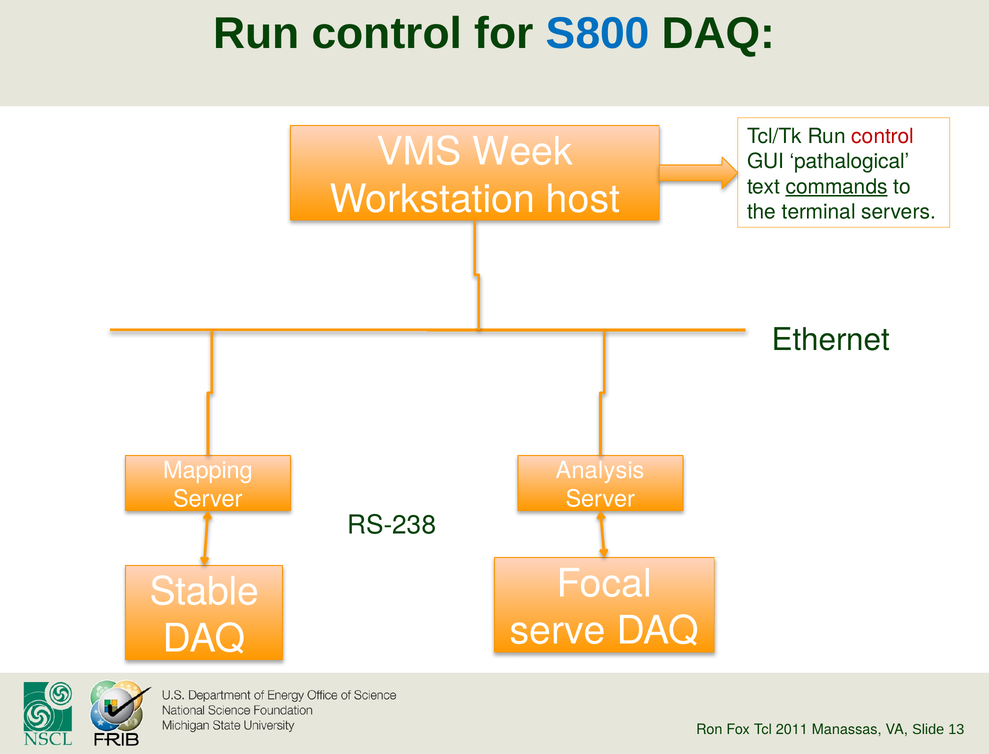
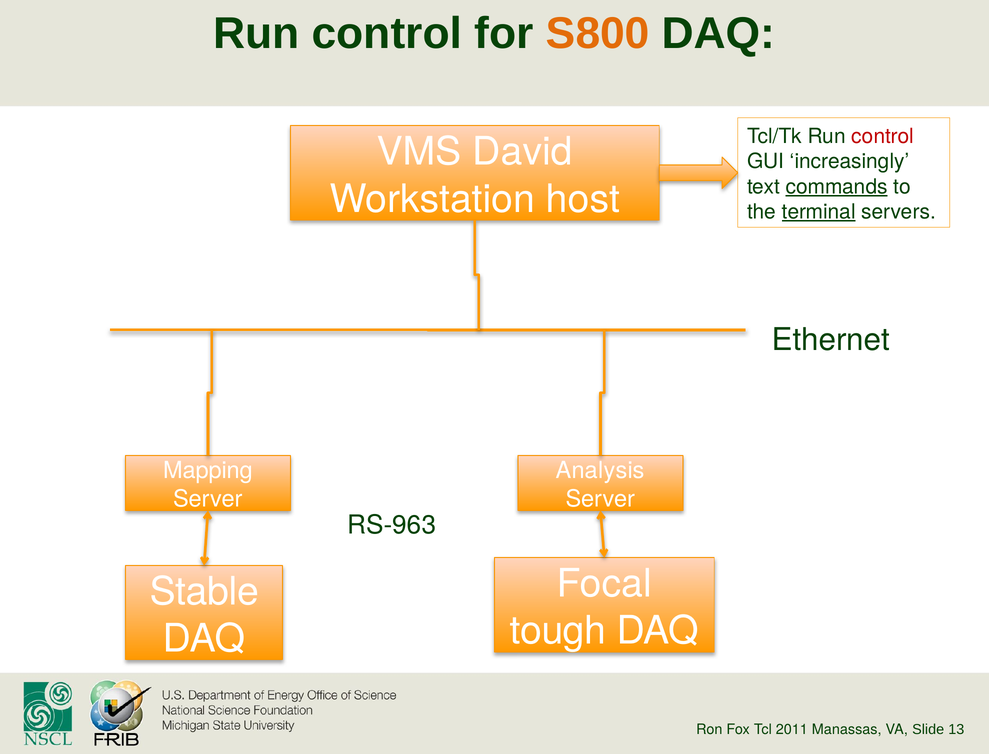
S800 colour: blue -> orange (598, 34)
Week: Week -> David (523, 152)
pathalogical: pathalogical -> increasingly (850, 161)
terminal underline: none -> present (819, 212)
RS-238: RS-238 -> RS-963 (392, 525)
serve: serve -> tough (558, 631)
